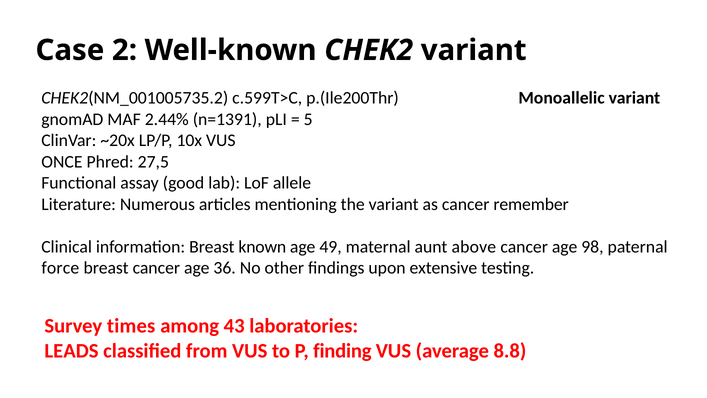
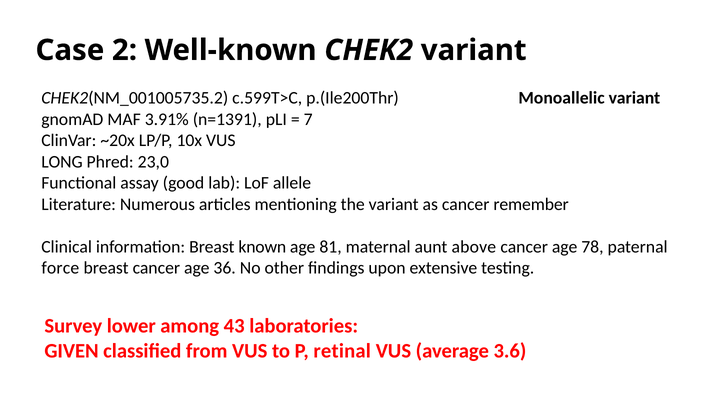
2.44%: 2.44% -> 3.91% (167, 119)
5: 5 -> 7 (308, 119)
ONCE: ONCE -> LONG (62, 162)
27,5: 27,5 -> 23,0 (153, 162)
49: 49 -> 81 (331, 247)
98: 98 -> 78 (592, 247)
times: times -> lower (131, 326)
LEADS: LEADS -> GIVEN (72, 350)
finding: finding -> retinal (342, 350)
8.8: 8.8 -> 3.6 (510, 350)
